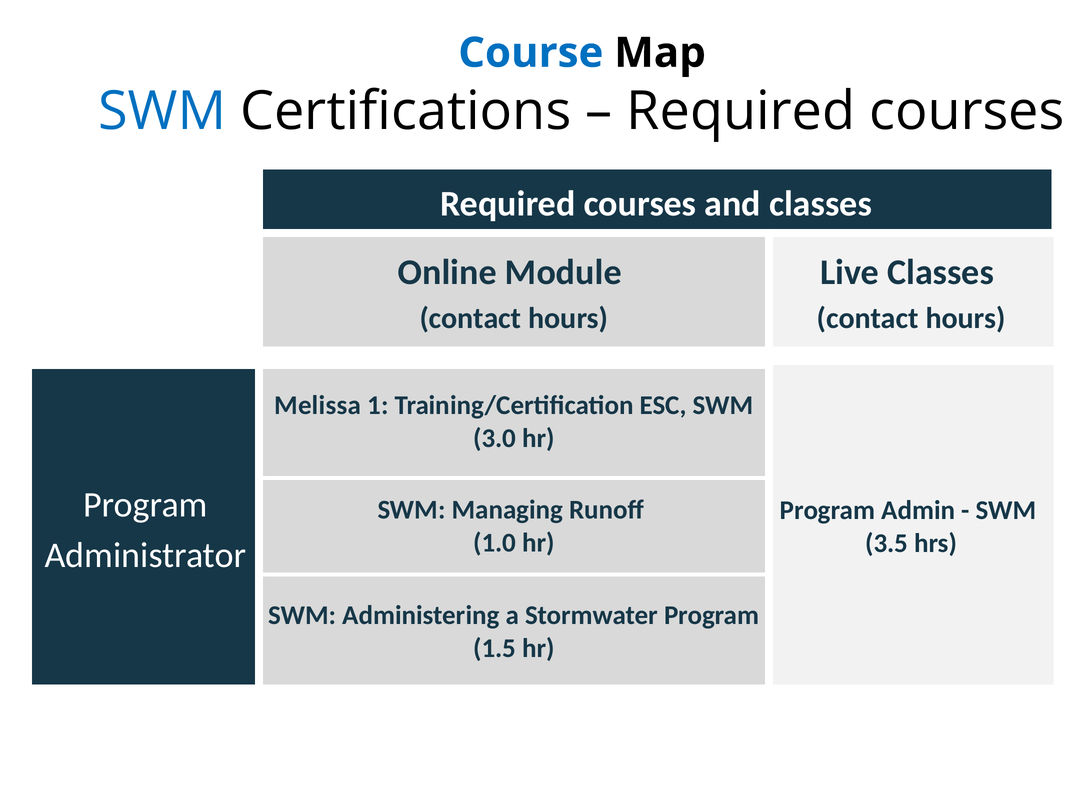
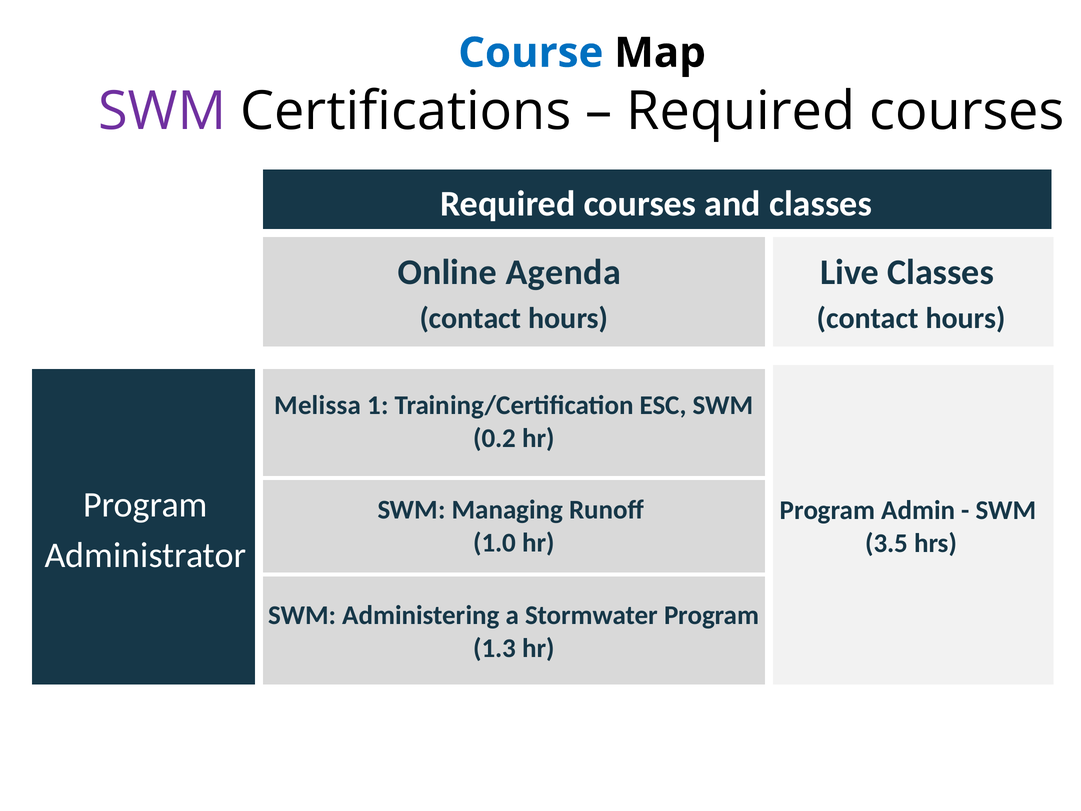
SWM colour: blue -> purple (162, 111)
Module: Module -> Agenda (563, 272)
3.0: 3.0 -> 0.2 (495, 438)
1.5: 1.5 -> 1.3 (495, 648)
